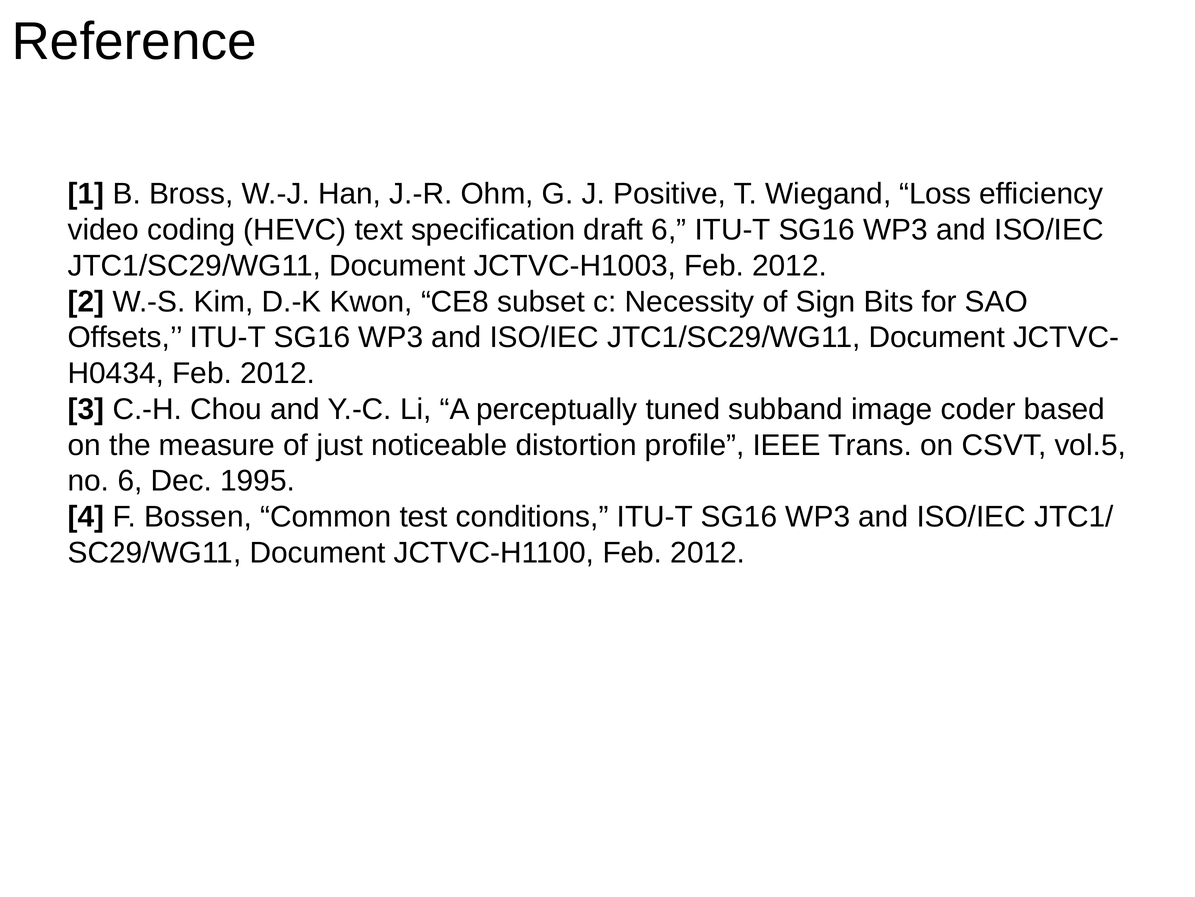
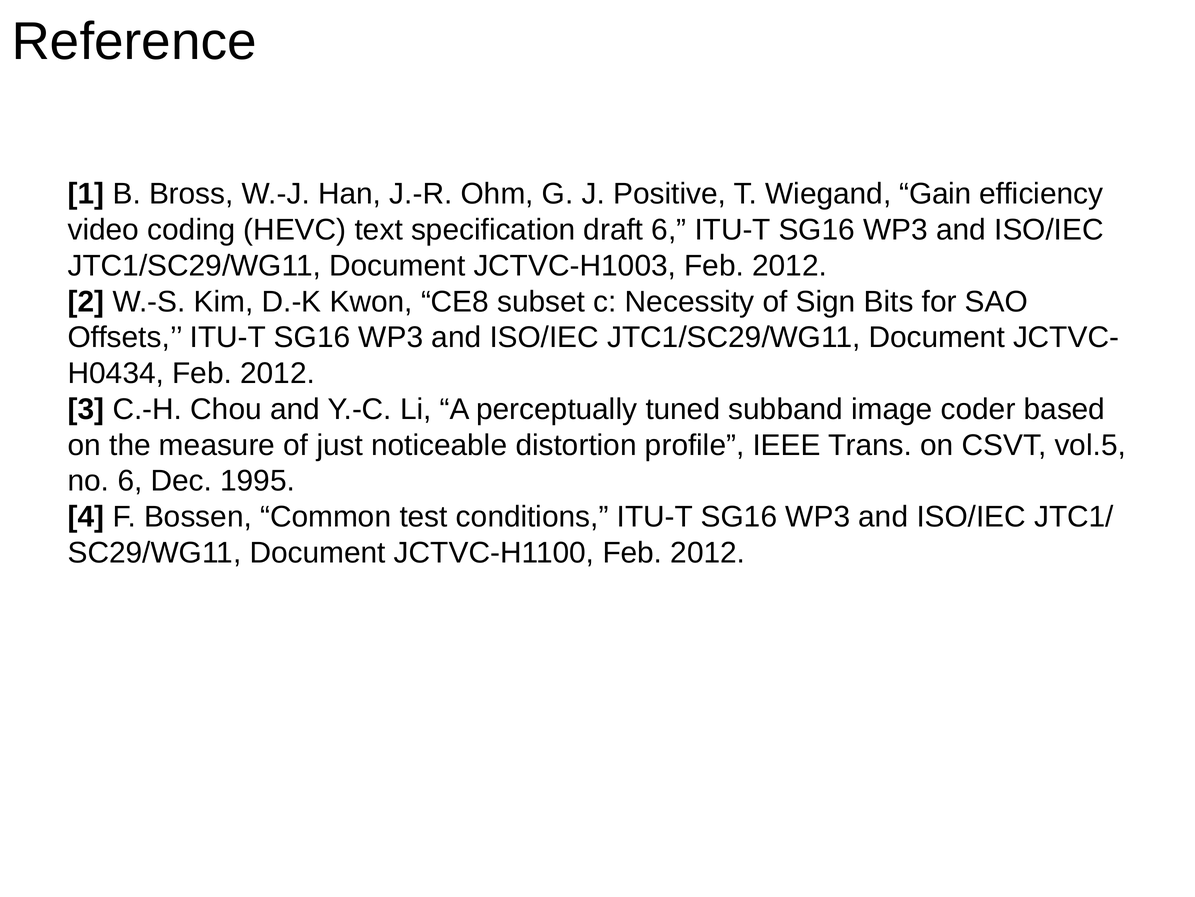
Loss: Loss -> Gain (935, 194)
